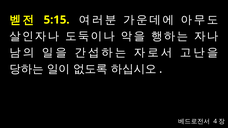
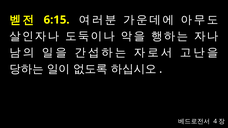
5:15: 5:15 -> 6:15 (57, 20)
